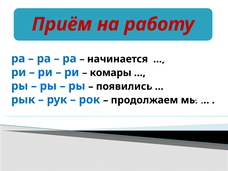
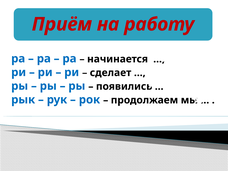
комары: комары -> сделает (111, 73)
